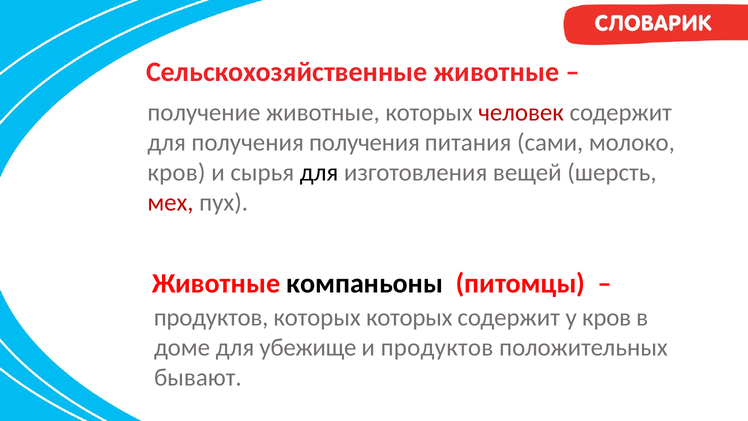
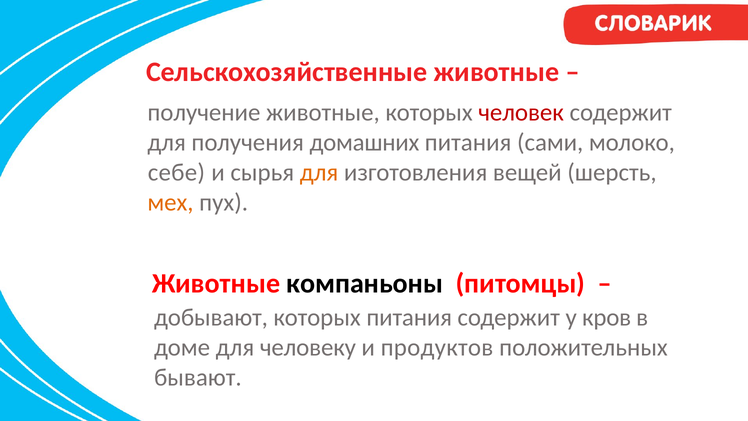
получения получения: получения -> домашних (364, 143)
кров: кров -> себе (176, 172)
для colour: black -> orange (319, 172)
мех colour: red -> orange (170, 202)
продуктов: продуктов -> добывают (211, 317)
которых которых: которых -> питания (409, 317)
убежище: убежище -> человеку (308, 347)
